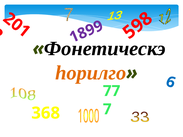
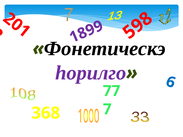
hорилго colour: orange -> purple (91, 73)
